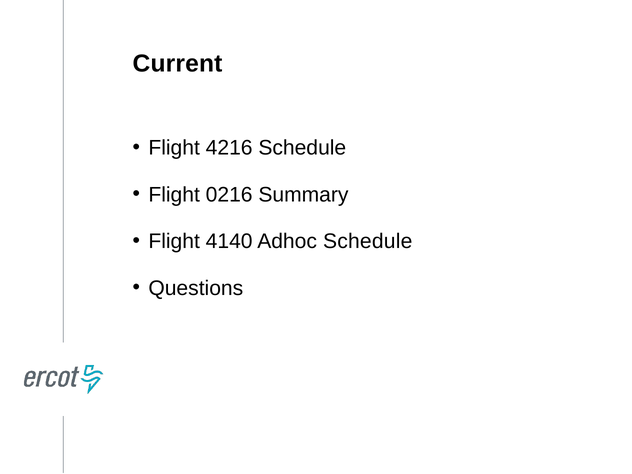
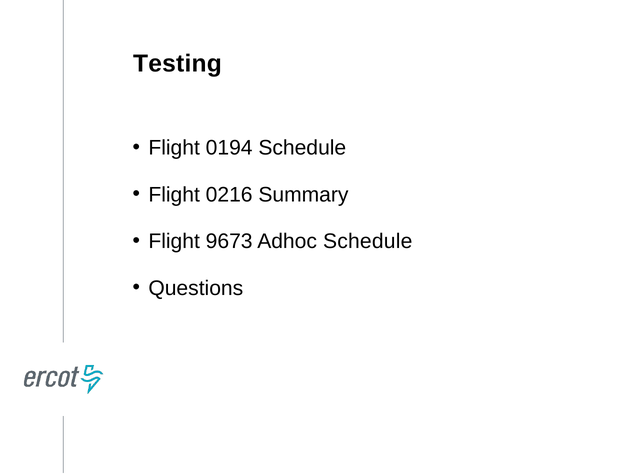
Current: Current -> Testing (177, 64)
4216: 4216 -> 0194 (229, 148)
4140: 4140 -> 9673 (229, 241)
